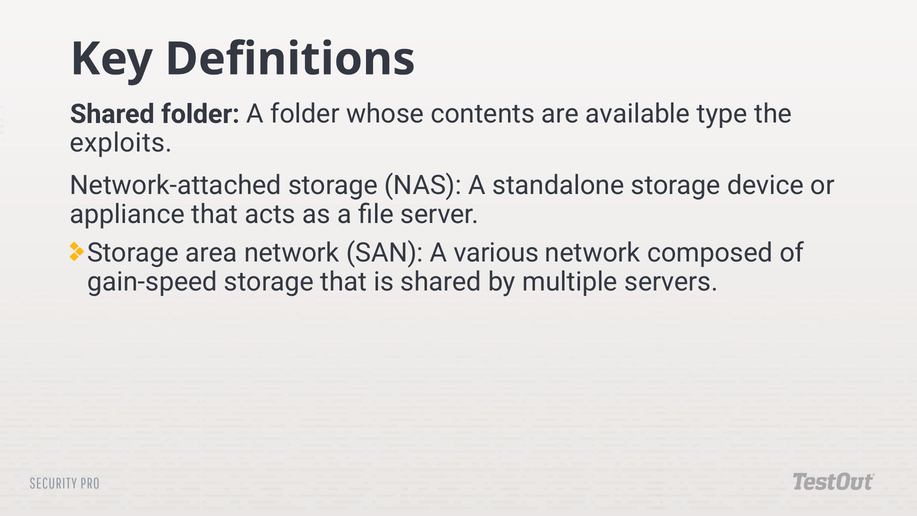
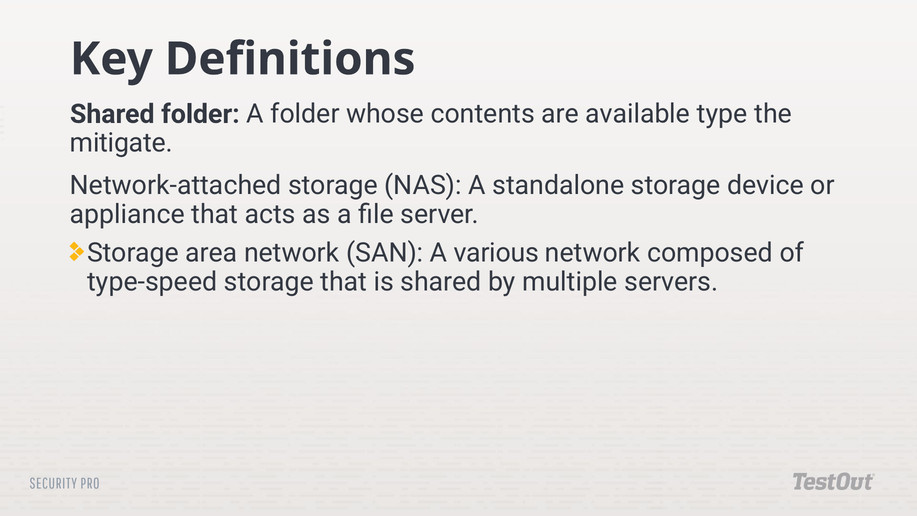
exploits: exploits -> mitigate (121, 143)
gain-speed: gain-speed -> type-speed (152, 282)
